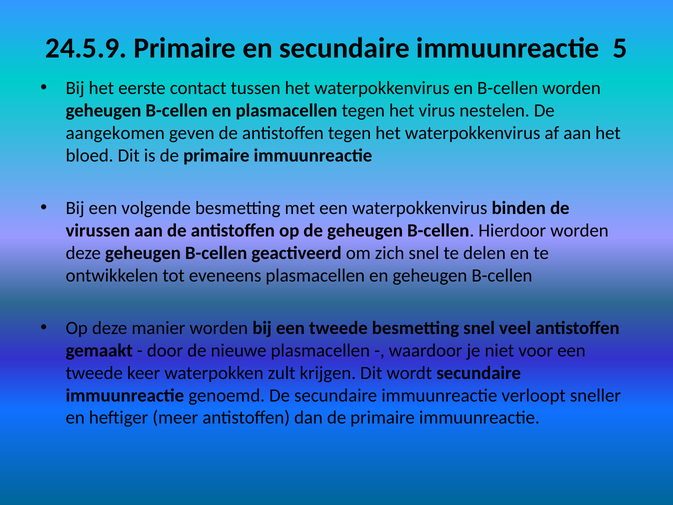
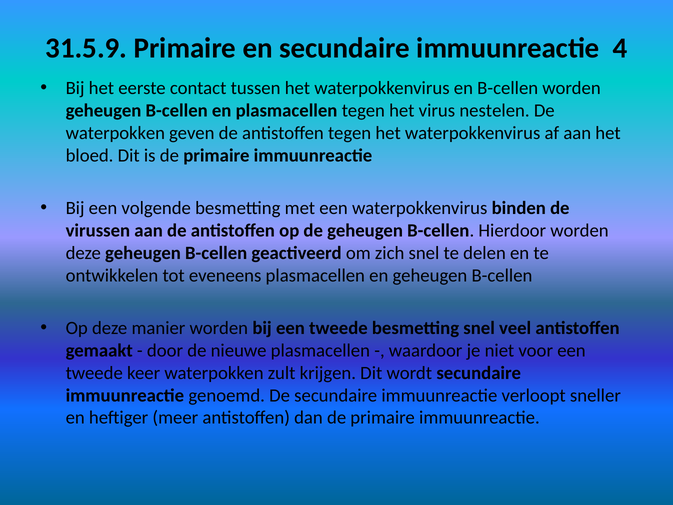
24.5.9: 24.5.9 -> 31.5.9 (86, 48)
5: 5 -> 4 (620, 48)
aangekomen: aangekomen -> waterpokken (115, 133)
